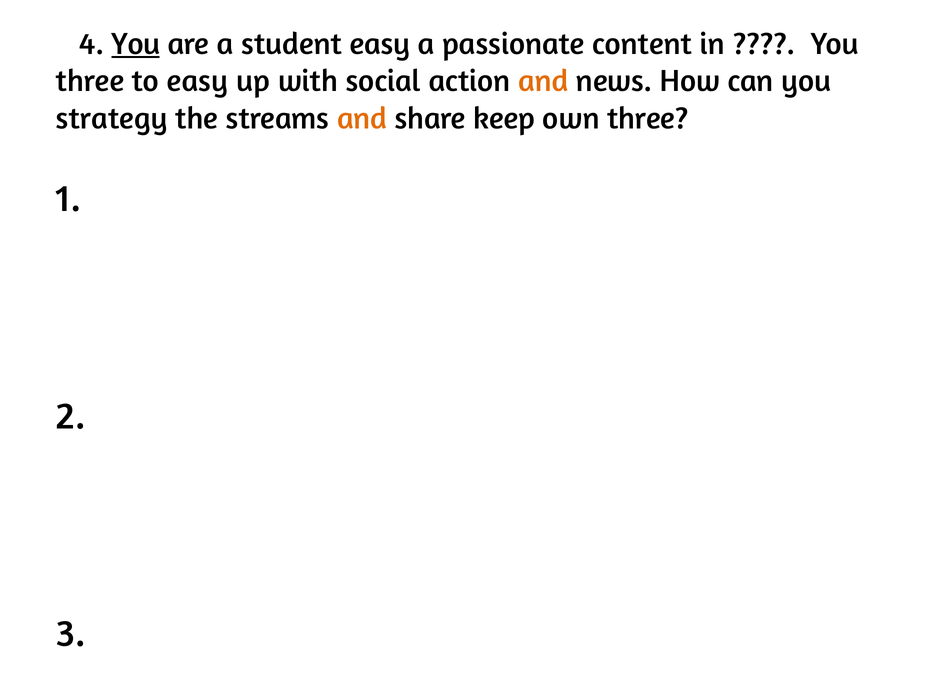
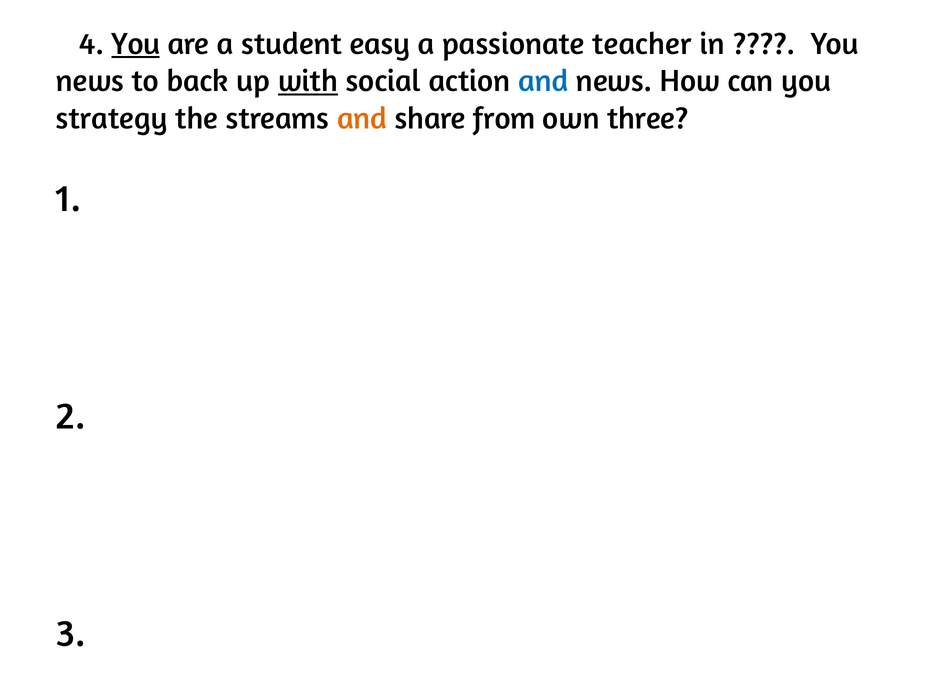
content: content -> teacher (642, 44)
three: three -> news (90, 81)
to easy: easy -> back (198, 81)
with underline: none -> present (308, 81)
and colour: orange -> blue (543, 81)
keep: keep -> from (504, 118)
